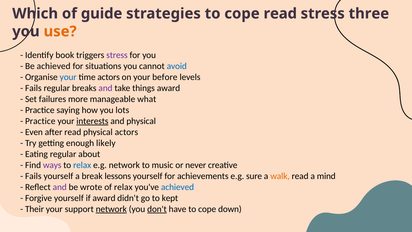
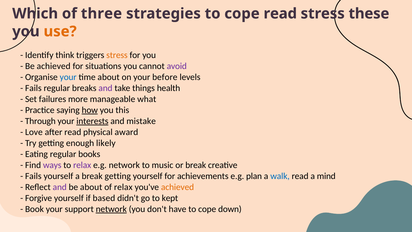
guide: guide -> three (101, 14)
three: three -> these (369, 14)
book: book -> think (65, 55)
stress colour: purple -> orange (117, 55)
avoid colour: blue -> purple (177, 66)
time actors: actors -> about (109, 77)
things award: award -> health (169, 88)
how underline: none -> present (90, 110)
lots: lots -> this (122, 110)
Practice: Practice -> Through (40, 121)
and physical: physical -> mistake (141, 121)
Even: Even -> Love (34, 132)
physical actors: actors -> award (126, 132)
about: about -> books (89, 154)
relax colour: blue -> purple (82, 165)
or never: never -> break (196, 165)
break lessons: lessons -> getting (118, 176)
sure: sure -> plan (254, 176)
walk colour: orange -> blue (280, 176)
be wrote: wrote -> about (91, 187)
achieved colour: blue -> orange (178, 187)
if award: award -> based (104, 198)
Their: Their -> Book (34, 209)
don't underline: present -> none (157, 209)
